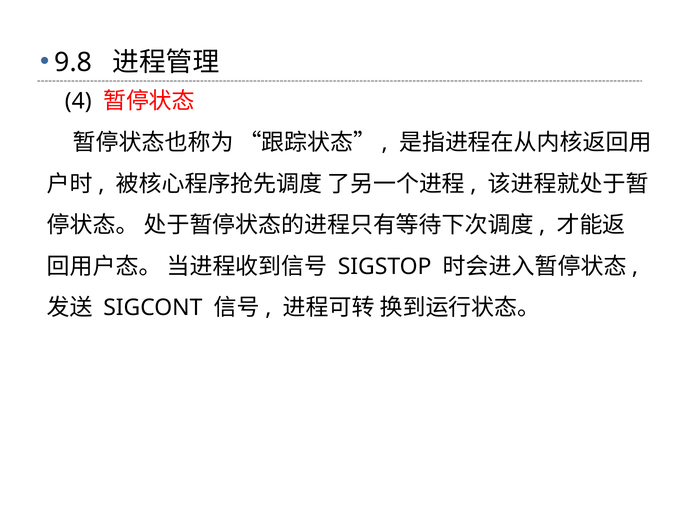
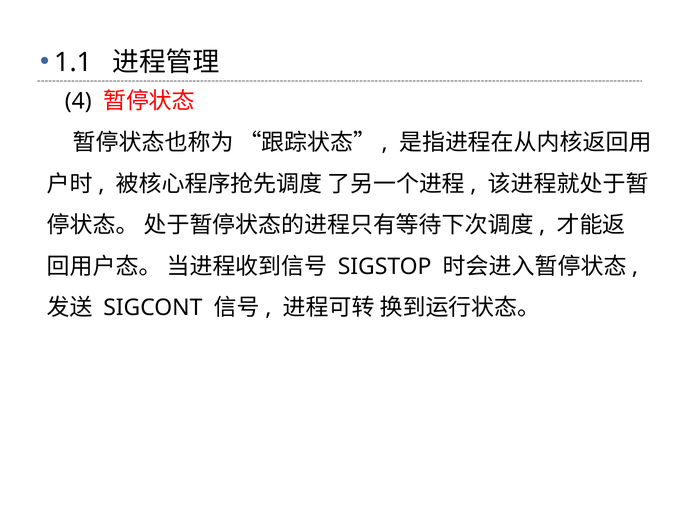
9.8: 9.8 -> 1.1 (73, 62)
